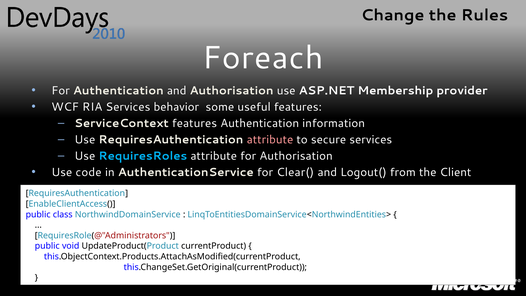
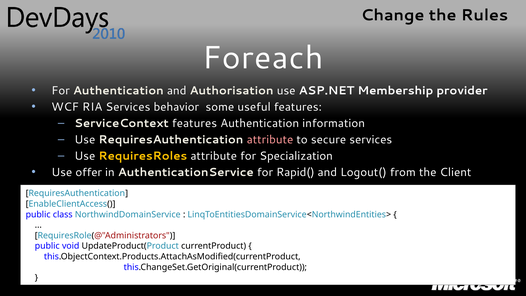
RequiresRoles colour: light blue -> yellow (143, 156)
for Authorisation: Authorisation -> Specialization (296, 156)
code: code -> offer (89, 172)
Clear(: Clear( -> Rapid( (295, 172)
